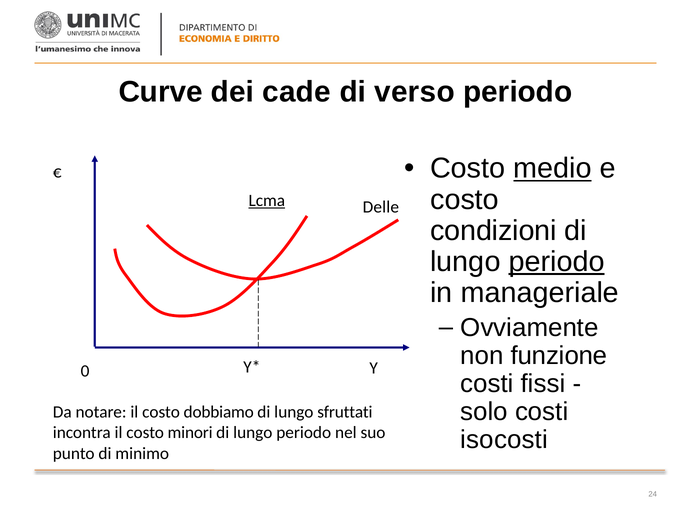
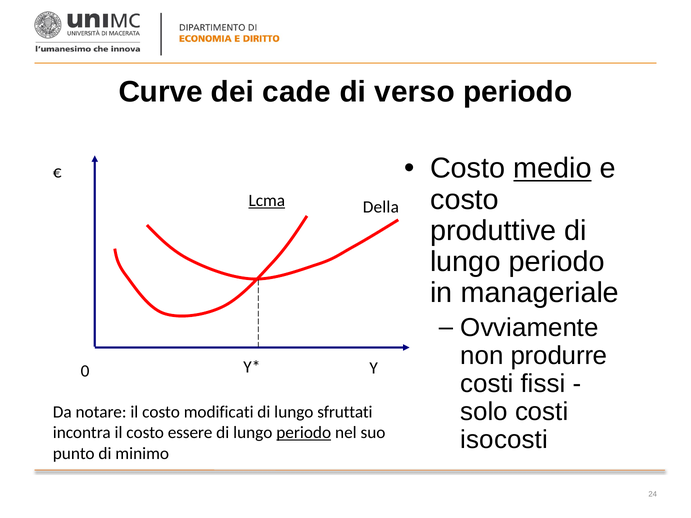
Delle: Delle -> Della (381, 207)
condizioni: condizioni -> produttive (493, 231)
periodo underline: present -> none (557, 262)
funzione: funzione -> produrre (559, 356)
dobbiamo: dobbiamo -> modificati (219, 412)
minori: minori -> essere (190, 433)
periodo underline: none -> present (304, 433)
